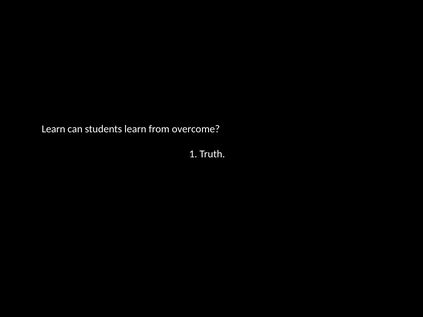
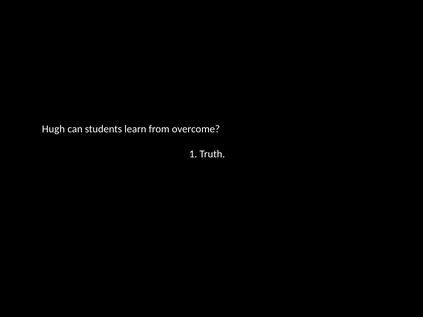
Learn: Learn -> Hugh (53, 129)
